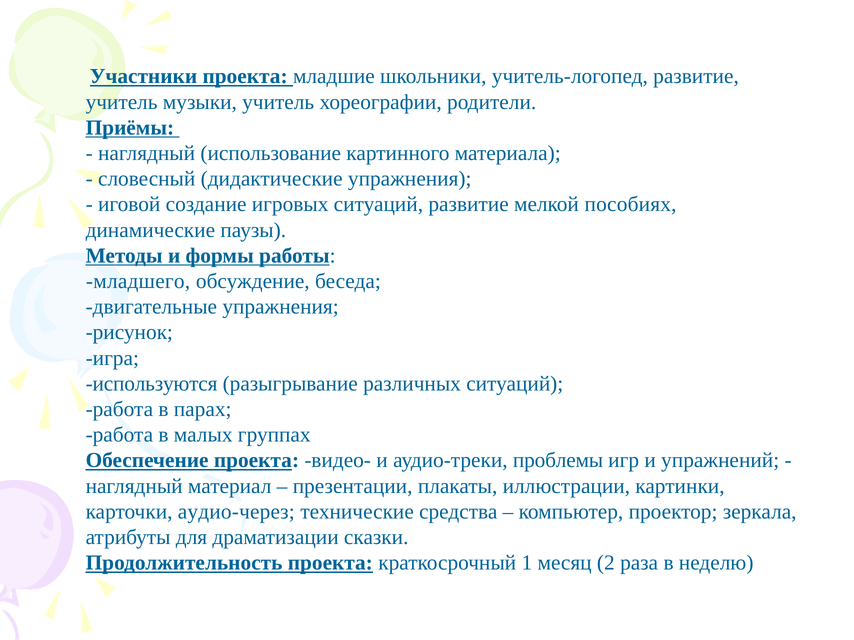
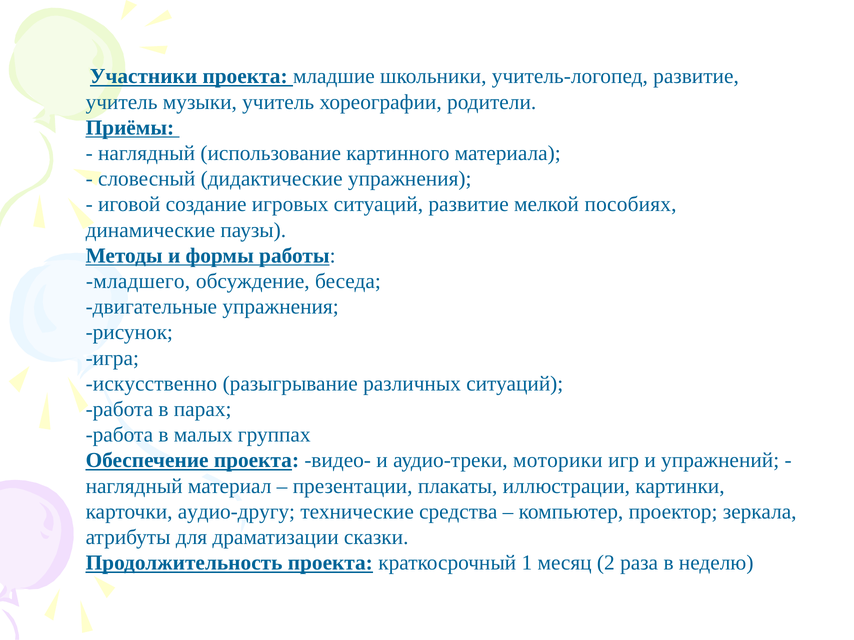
используются: используются -> искусственно (151, 384)
проблемы: проблемы -> моторики (558, 461)
аудио-через: аудио-через -> аудио-другу (236, 512)
